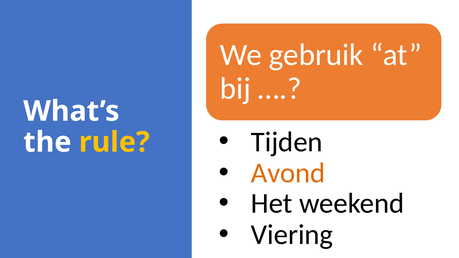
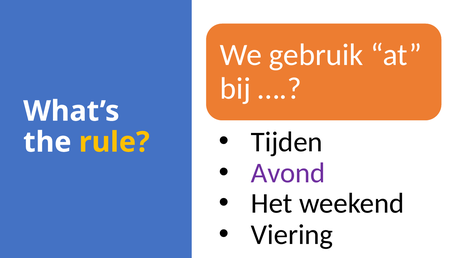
Avond colour: orange -> purple (288, 173)
